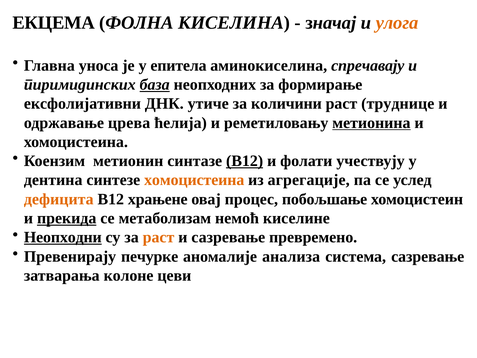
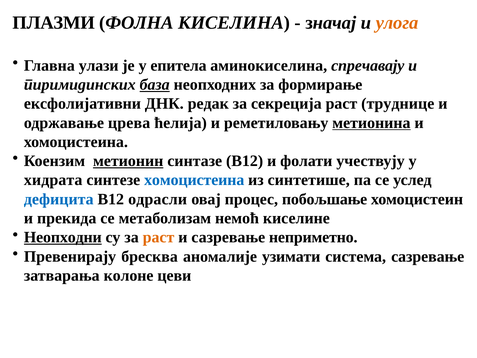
ЕКЦЕМА: ЕКЦЕМА -> ПЛАЗМИ (54, 23)
уноса: уноса -> улази (99, 65)
утиче: утиче -> редак (208, 104)
количини: количини -> секреција (286, 104)
метионин underline: none -> present (128, 161)
В12 underline: present -> none (245, 161)
дентина: дентина -> хидрата (53, 180)
хомоцистеина colour: orange -> blue (194, 180)
агрегације: агрегације -> синтетише (309, 180)
дефицита colour: orange -> blue (59, 199)
храњене: храњене -> одрасли (158, 199)
прекида underline: present -> none (67, 218)
превремено: превремено -> неприметно (313, 237)
печурке: печурке -> бресква (150, 256)
анализа: анализа -> узимати (291, 256)
